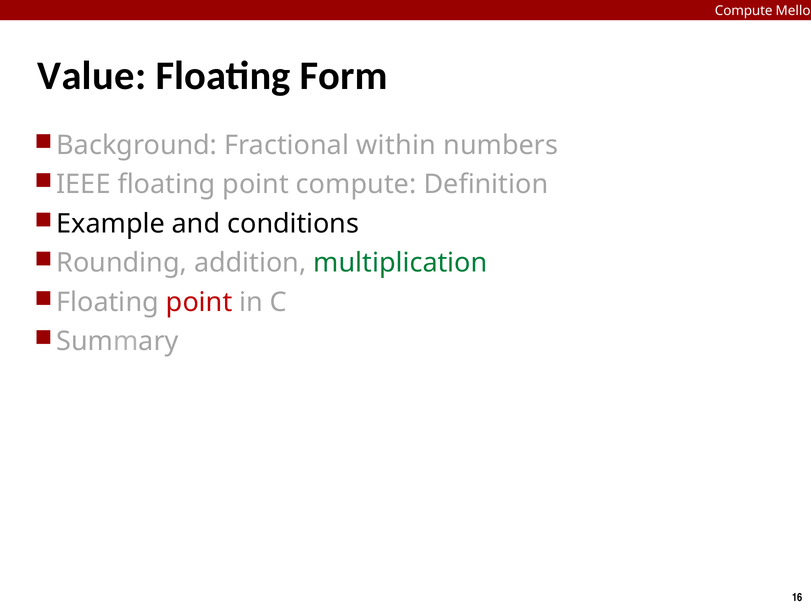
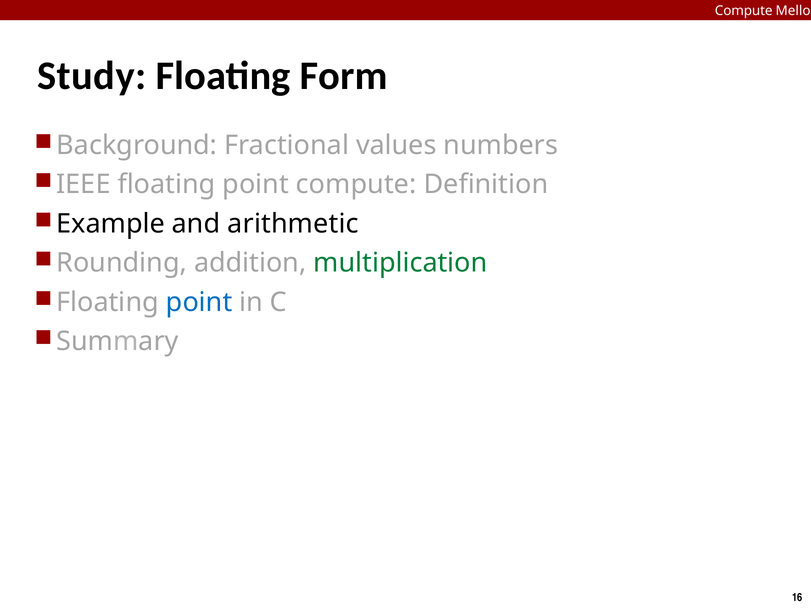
Value: Value -> Study (92, 76)
within: within -> values (396, 145)
conditions: conditions -> arithmetic (293, 224)
point colour: red -> blue (199, 302)
